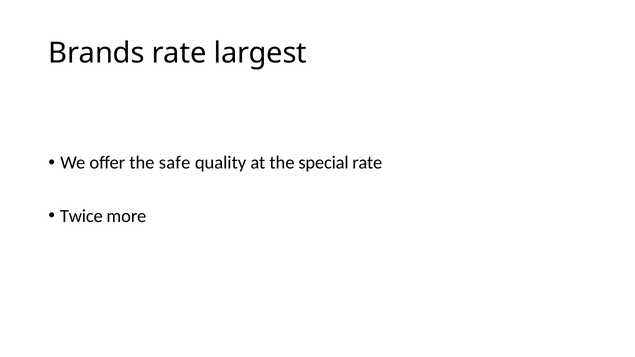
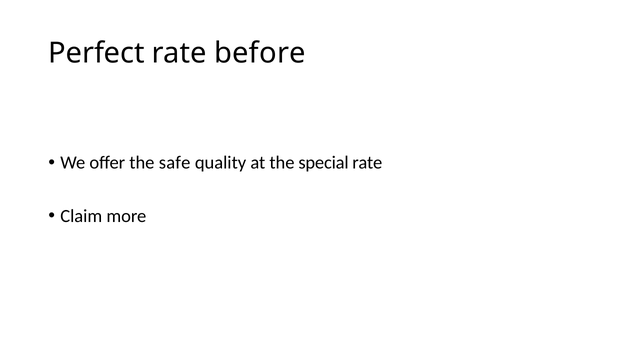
Brands: Brands -> Perfect (96, 53)
largest: largest -> before (260, 53)
Twice: Twice -> Claim (81, 216)
